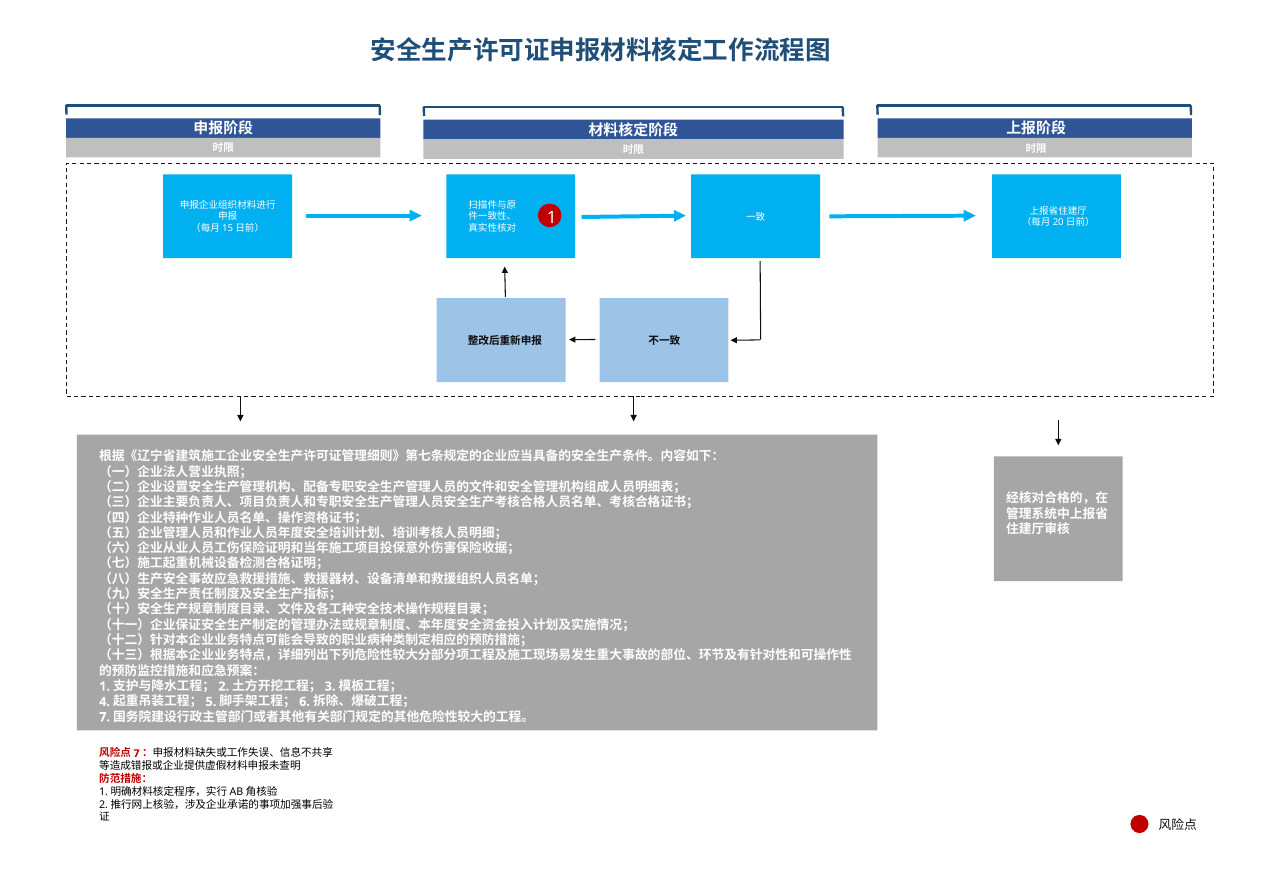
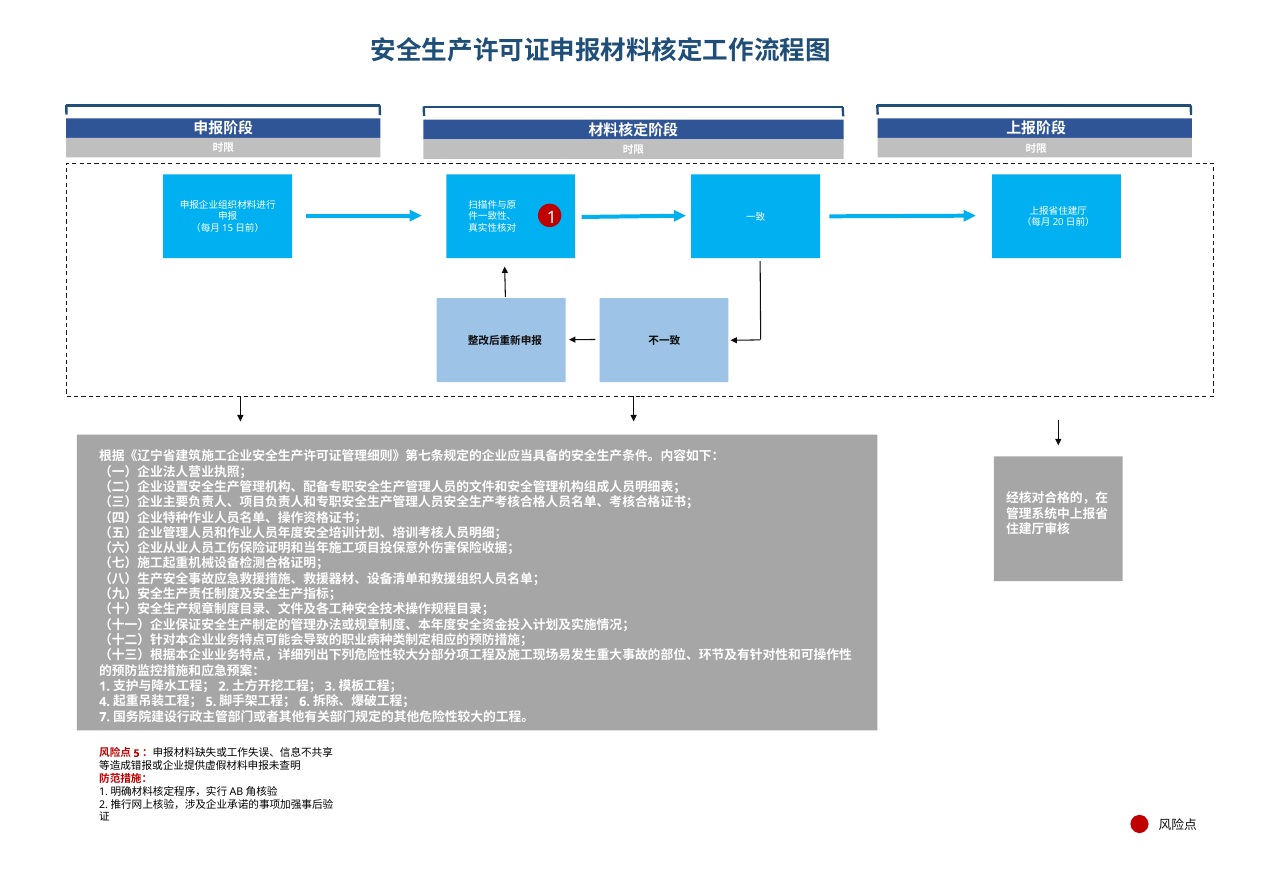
7: 7 -> 5 (137, 753)
